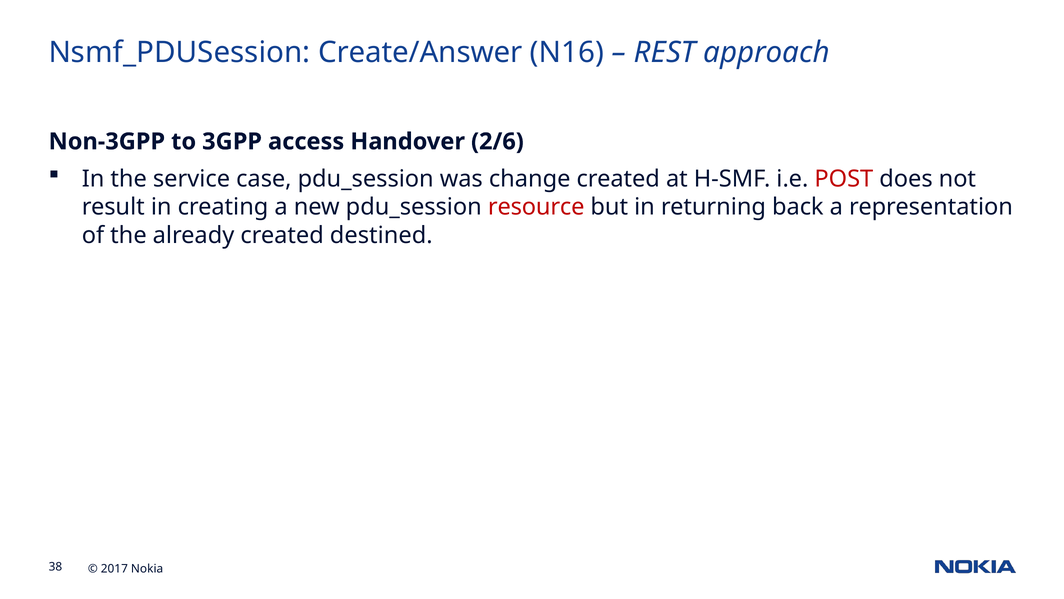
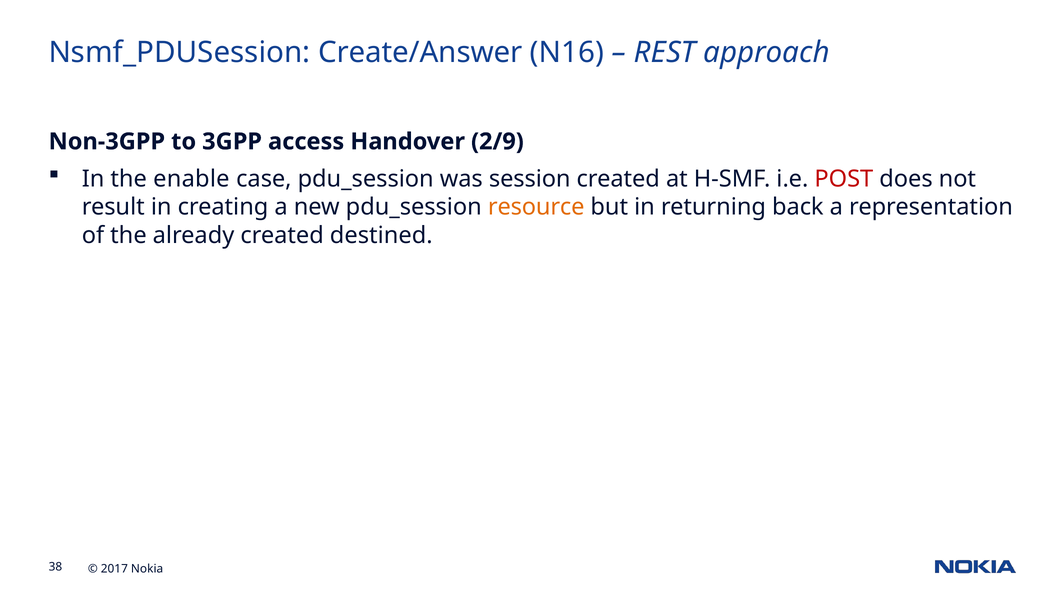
2/6: 2/6 -> 2/9 (497, 141)
service: service -> enable (191, 179)
change: change -> session (530, 179)
resource colour: red -> orange (536, 207)
